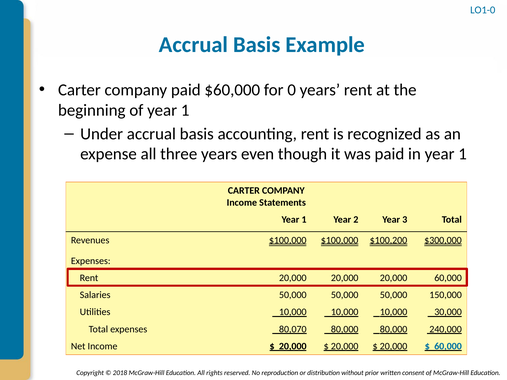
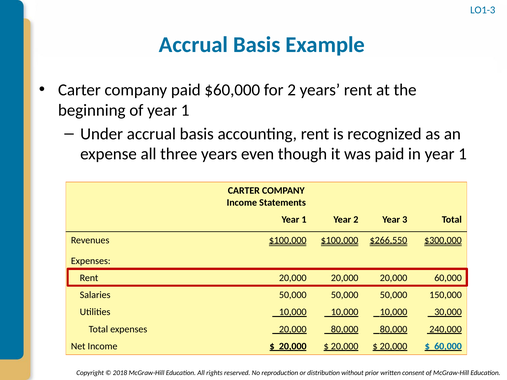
LO1-0: LO1-0 -> LO1-3 (483, 10)
for 0: 0 -> 2 (292, 90)
$100,200: $100,200 -> $266,550 (389, 240)
expenses 80,070: 80,070 -> 20,000 (293, 329)
